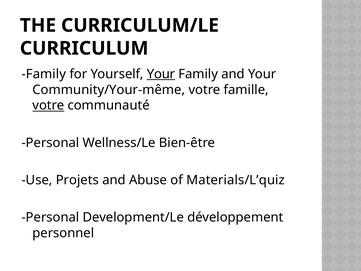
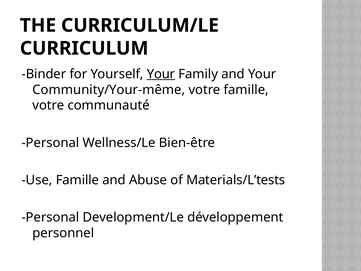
Family: Family -> Binder (44, 74)
votre underline: present -> none (48, 105)
Use Projets: Projets -> Famille (77, 180)
Materials/L’quiz: Materials/L’quiz -> Materials/L’tests (236, 180)
